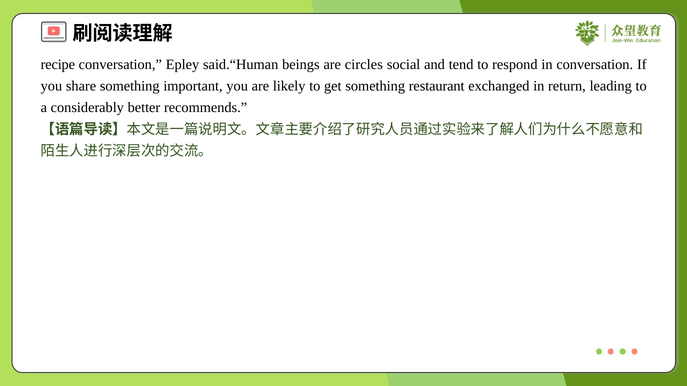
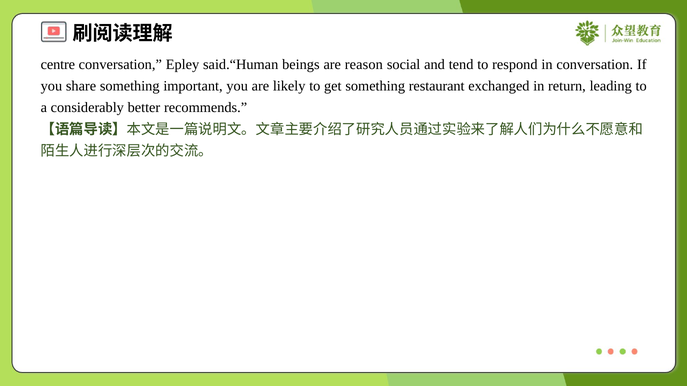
recipe: recipe -> centre (58, 65)
circles: circles -> reason (364, 65)
